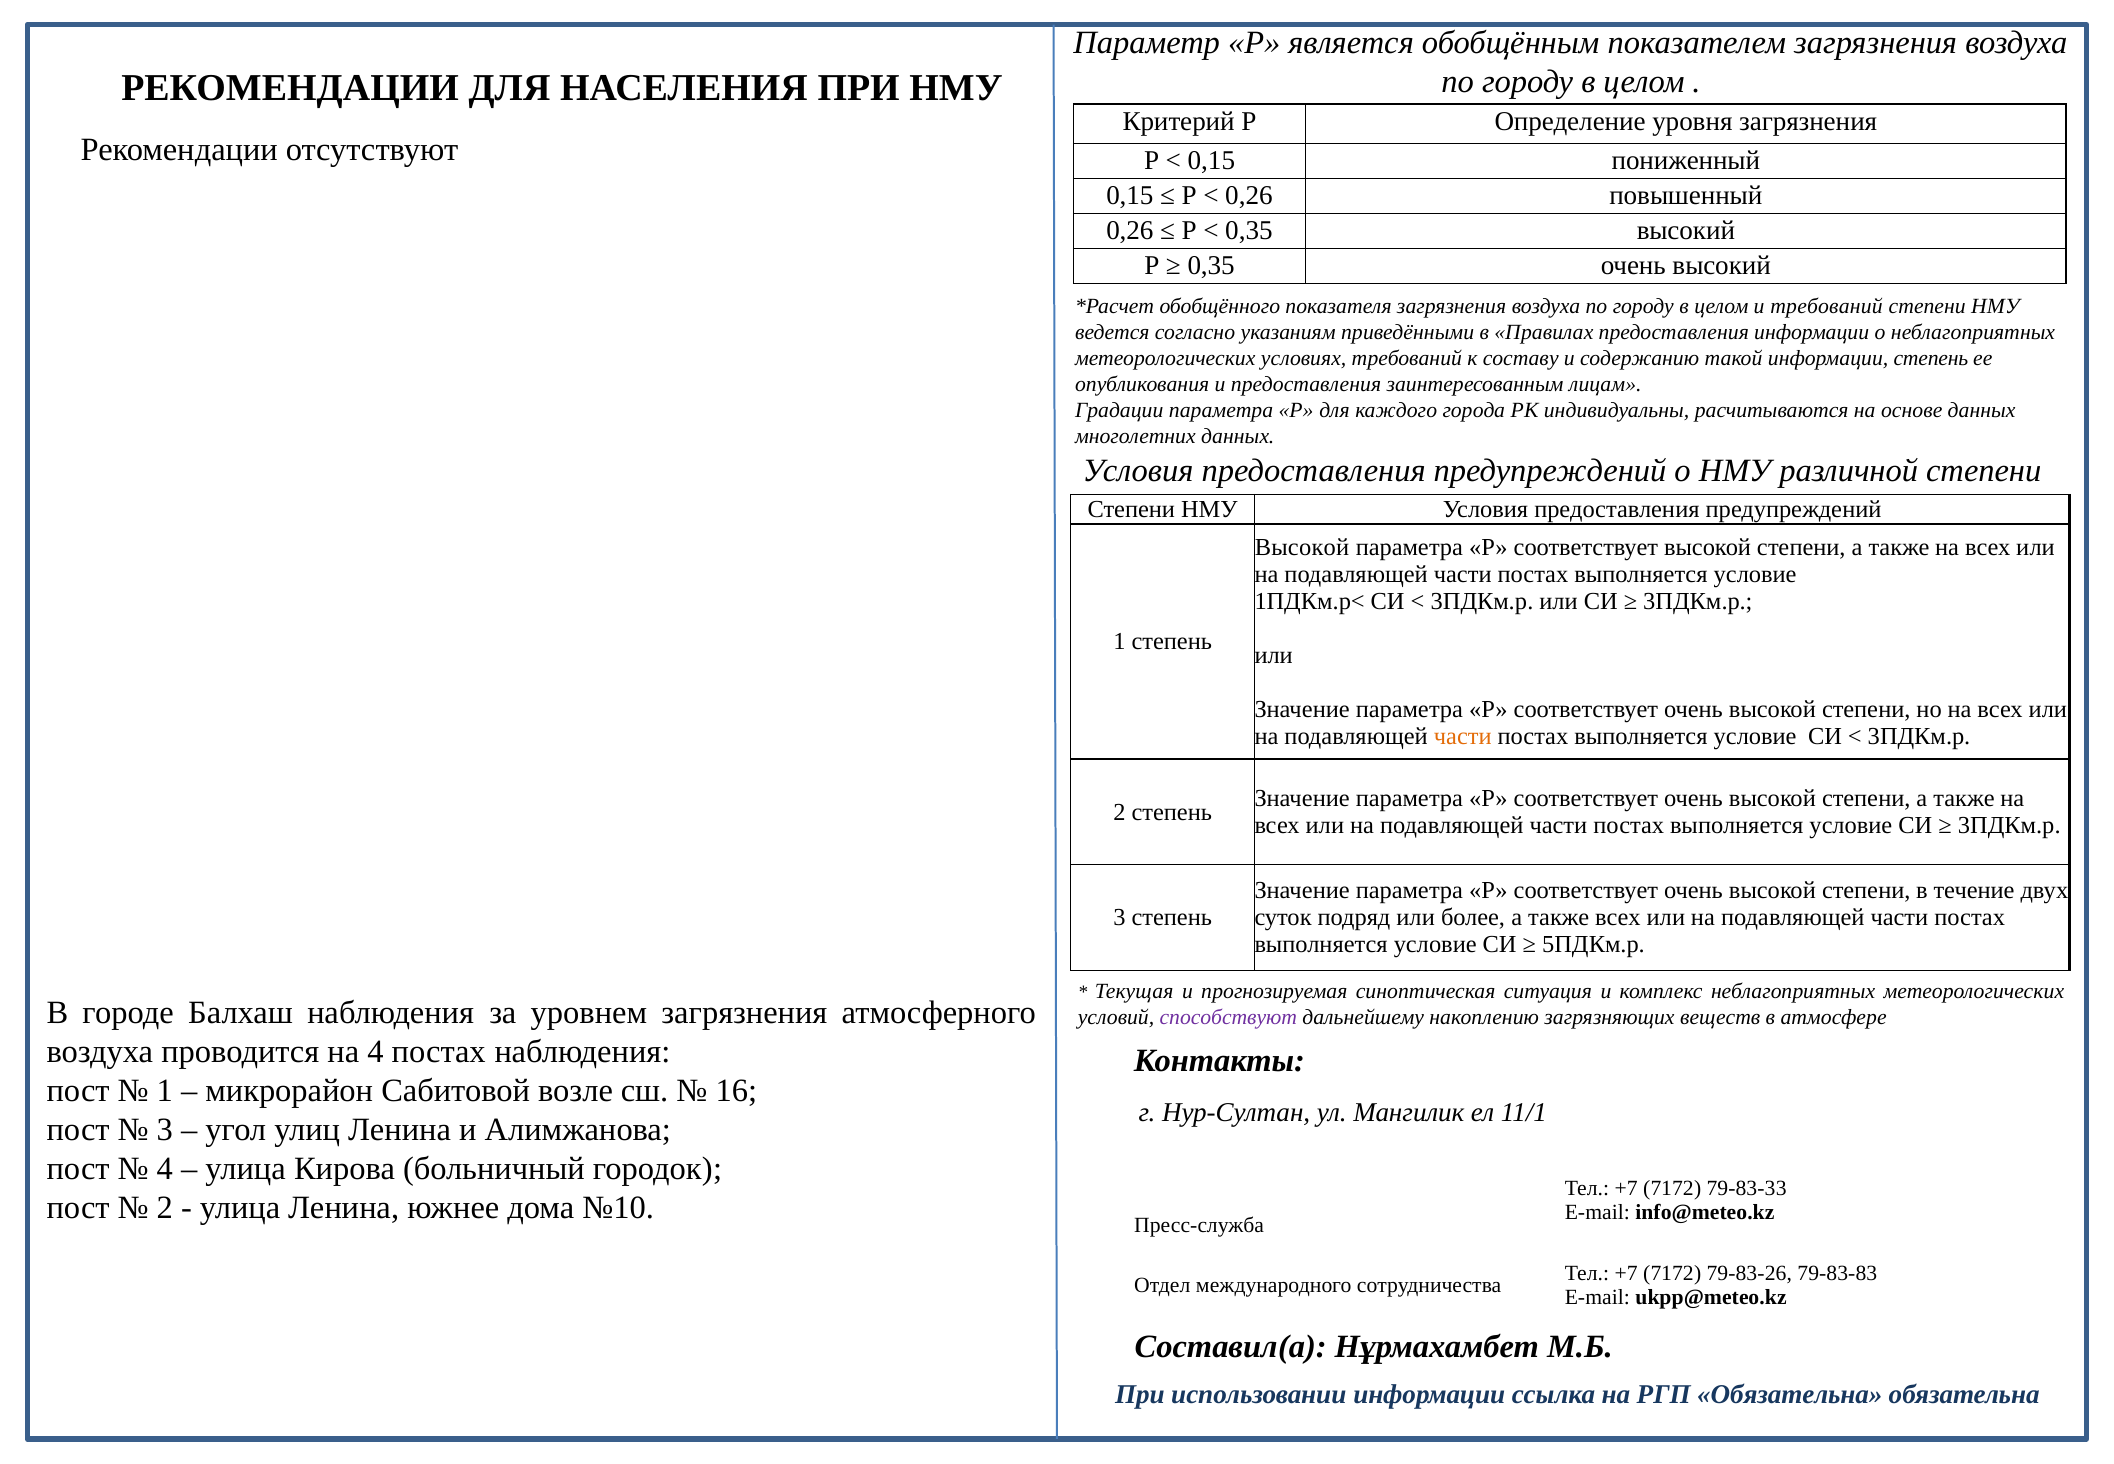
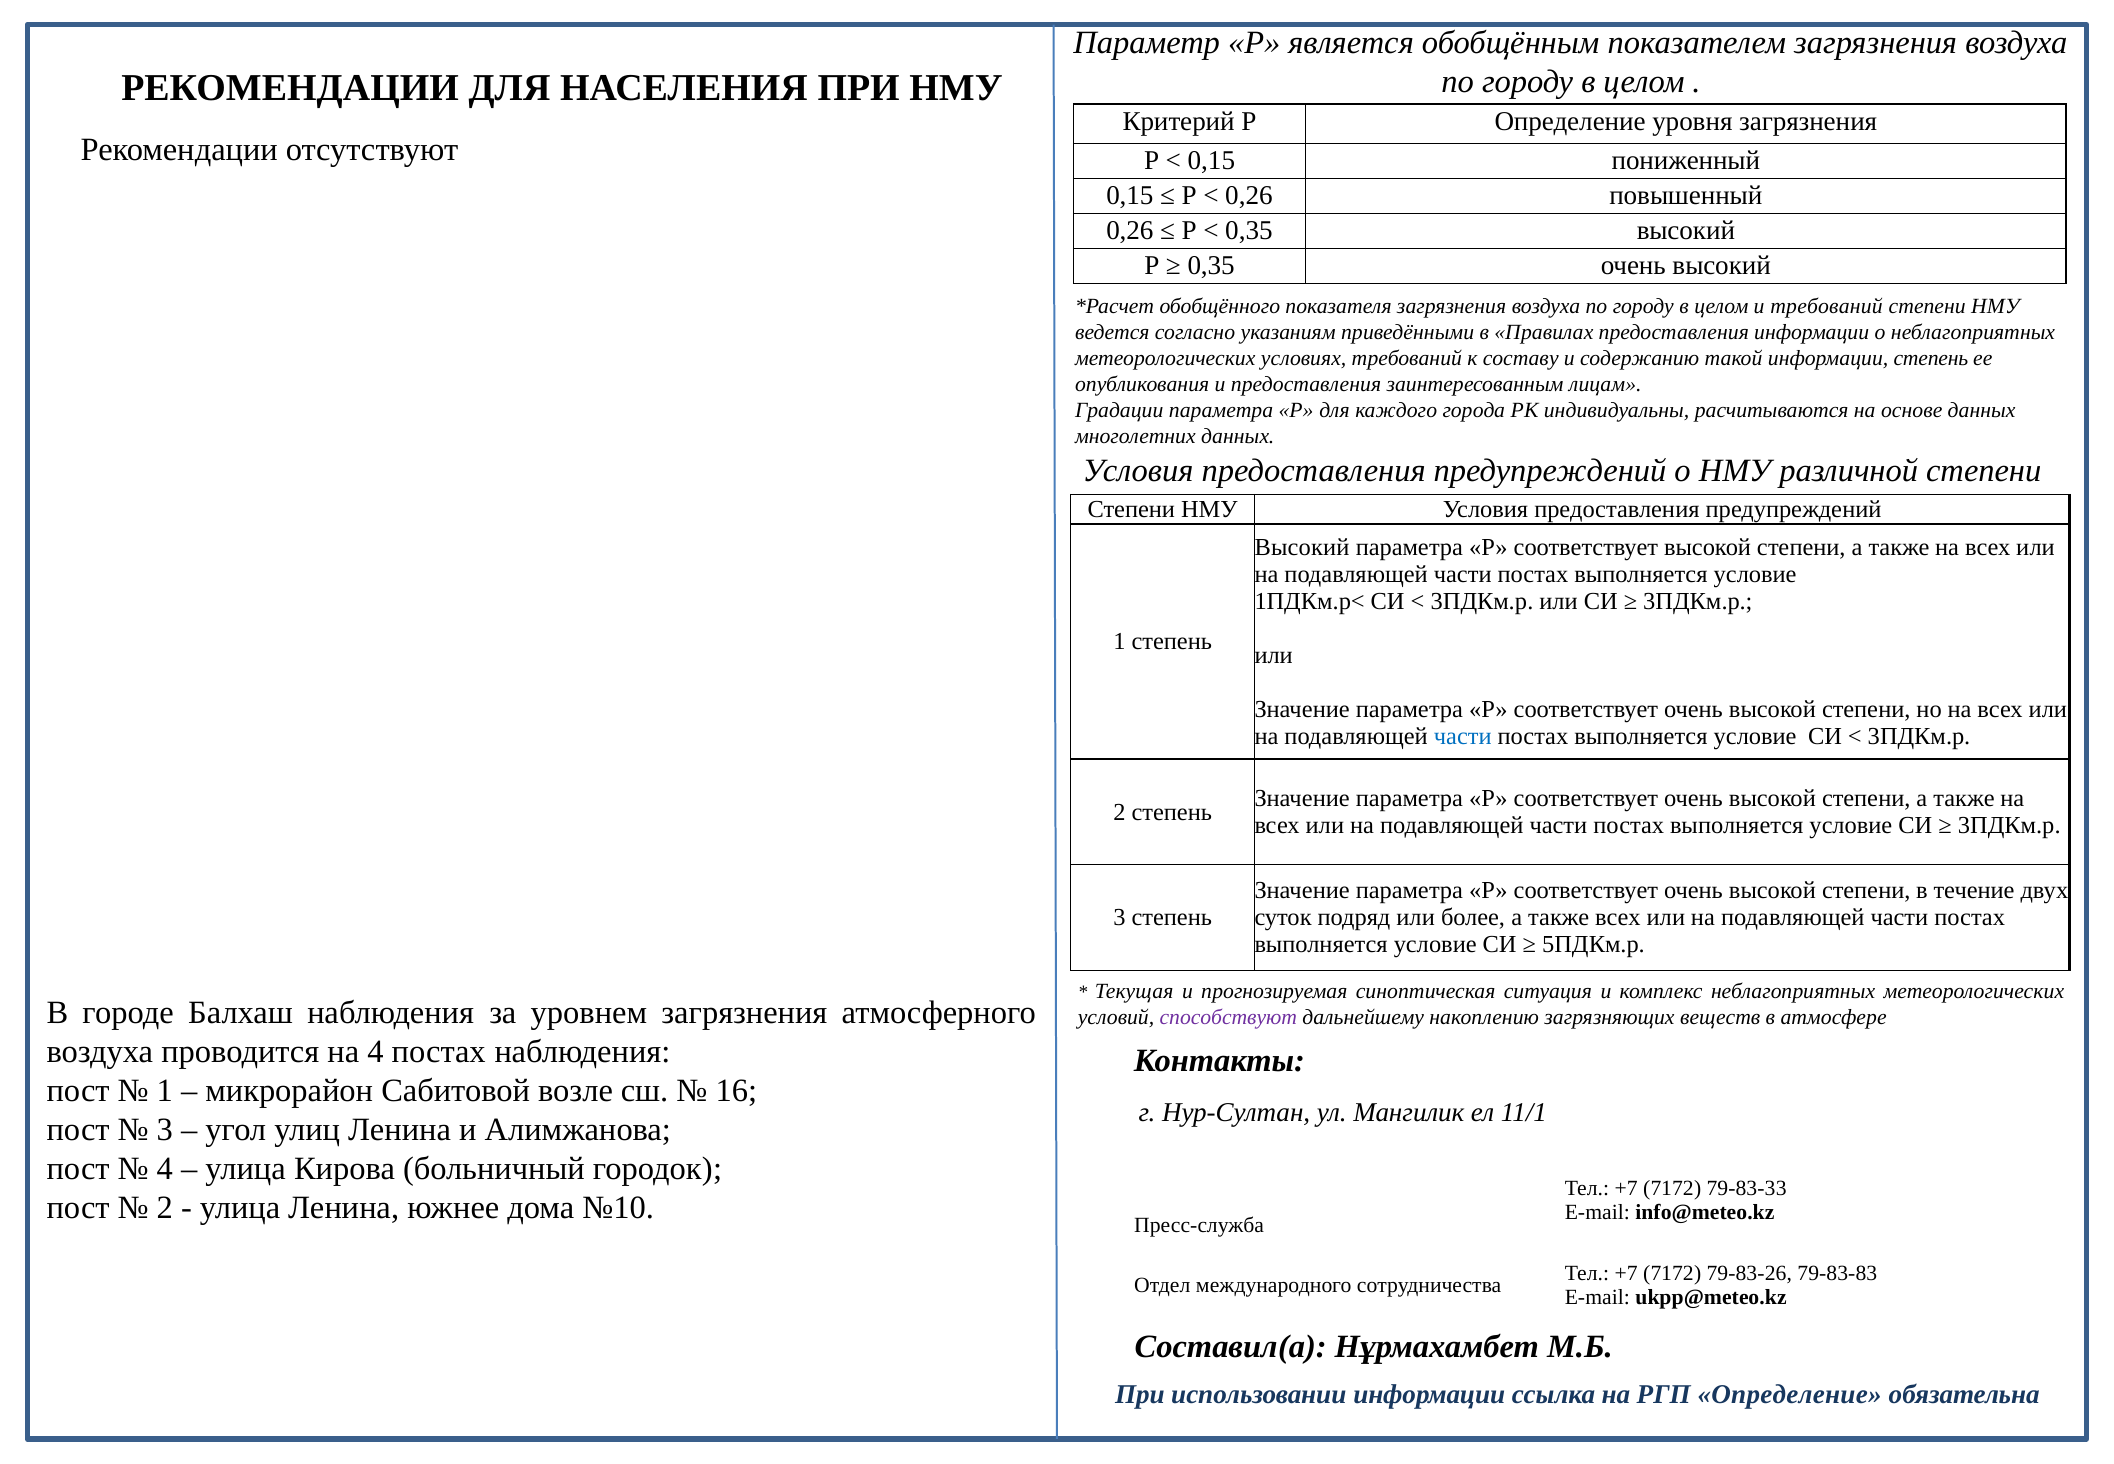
Высокой: Высокой -> Высокий (1302, 547)
части colour: orange -> blue (1463, 736)
РГП Обязательна: Обязательна -> Определение (1790, 1394)
